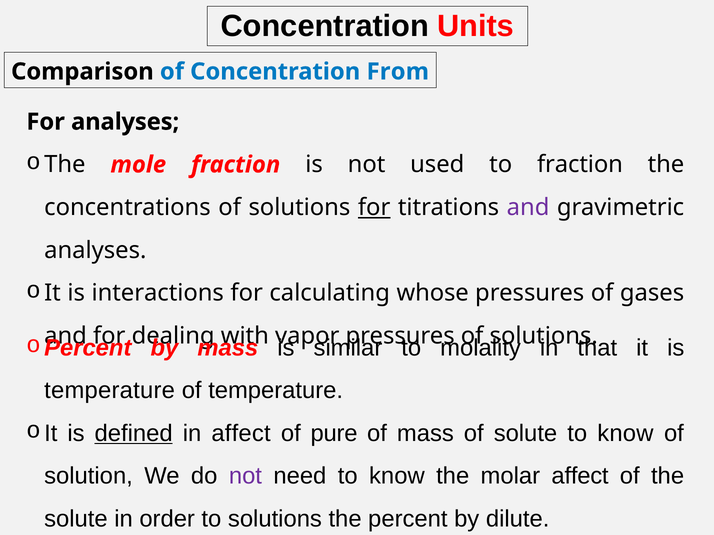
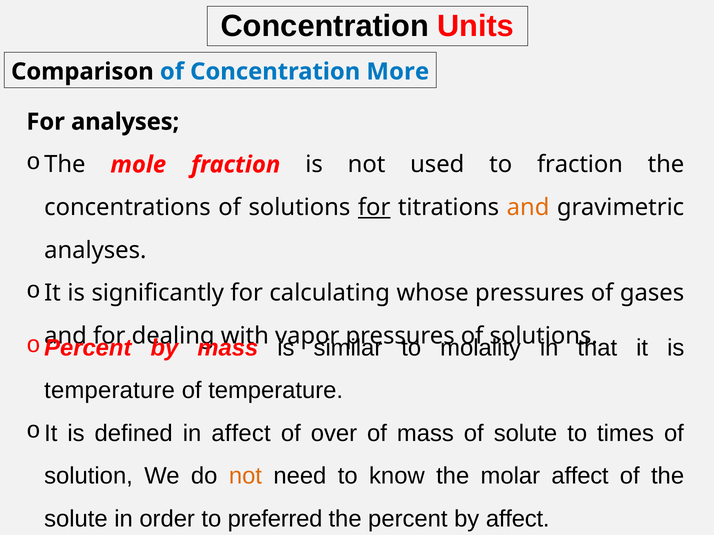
From: From -> More (398, 72)
and colour: purple -> orange (528, 208)
interactions: interactions -> significantly (158, 293)
defined underline: present -> none (134, 434)
pure: pure -> over (334, 434)
solute to know: know -> times (626, 434)
not colour: purple -> orange (245, 477)
to solutions: solutions -> preferred (275, 519)
by dilute: dilute -> affect (518, 519)
